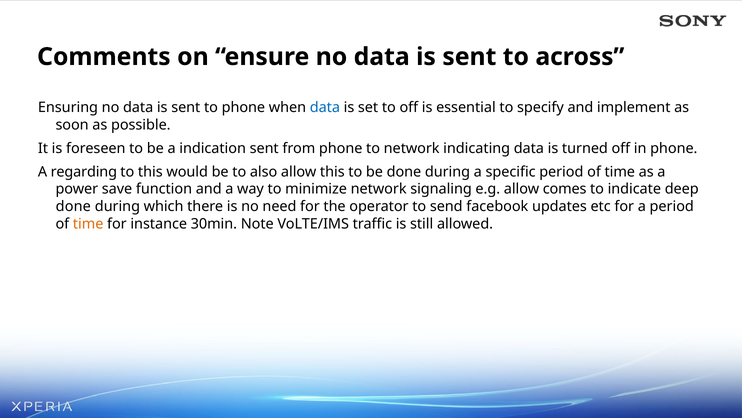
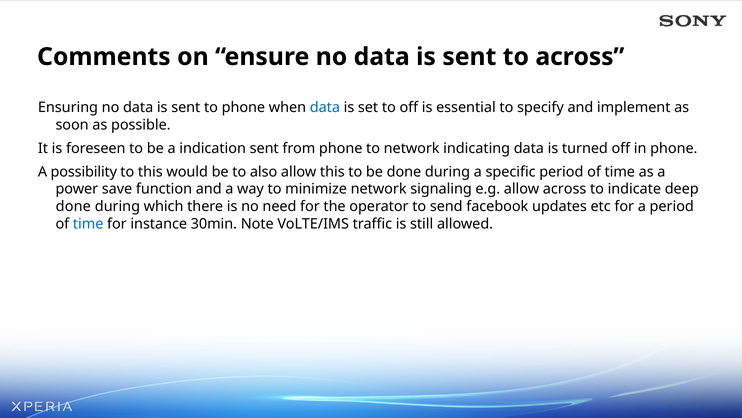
regarding: regarding -> possibility (84, 172)
allow comes: comes -> across (565, 189)
time colour: orange -> blue (88, 224)
